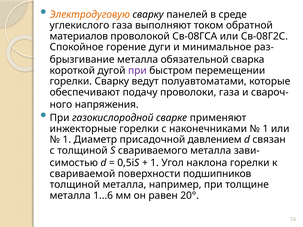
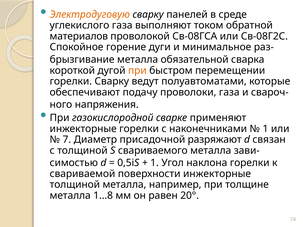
при colour: purple -> orange (137, 71)
1: 1 -> 7 (67, 140)
давлением: давлением -> разряжают (215, 140)
поверхности подшипников: подшипников -> инжекторные (217, 174)
1...6: 1...6 -> 1...8 (103, 196)
